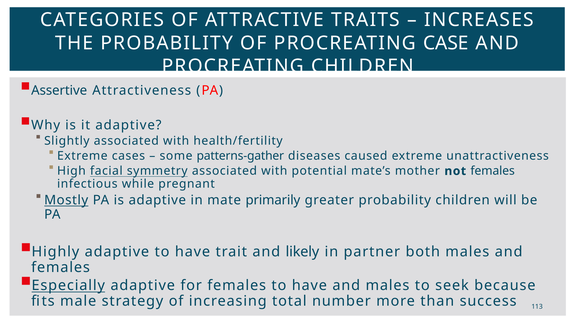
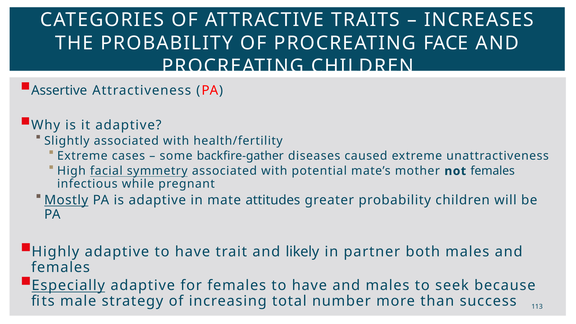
CASE: CASE -> FACE (446, 43)
patterns-gather: patterns-gather -> backfire-gather (240, 156)
primarily: primarily -> attitudes (273, 200)
